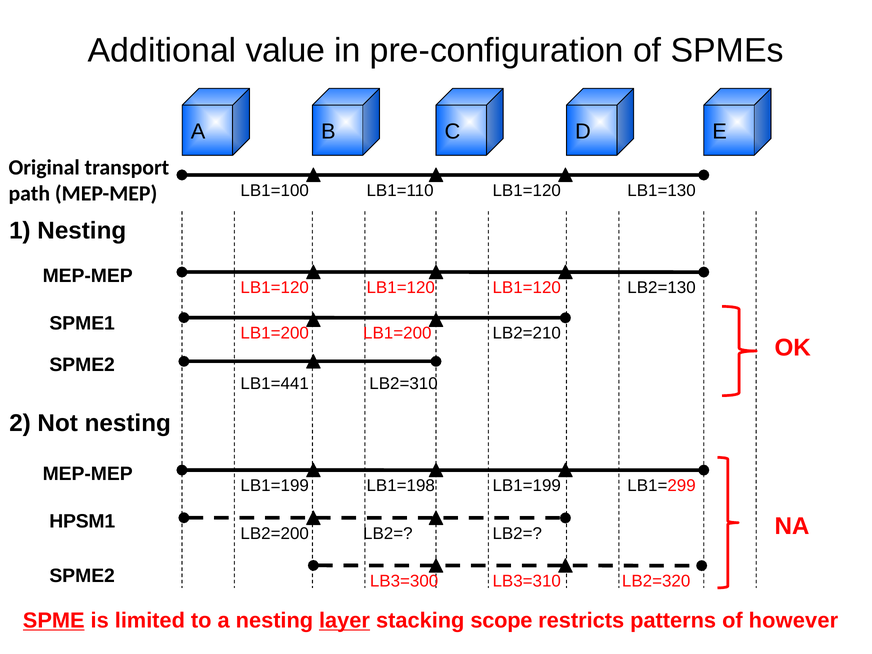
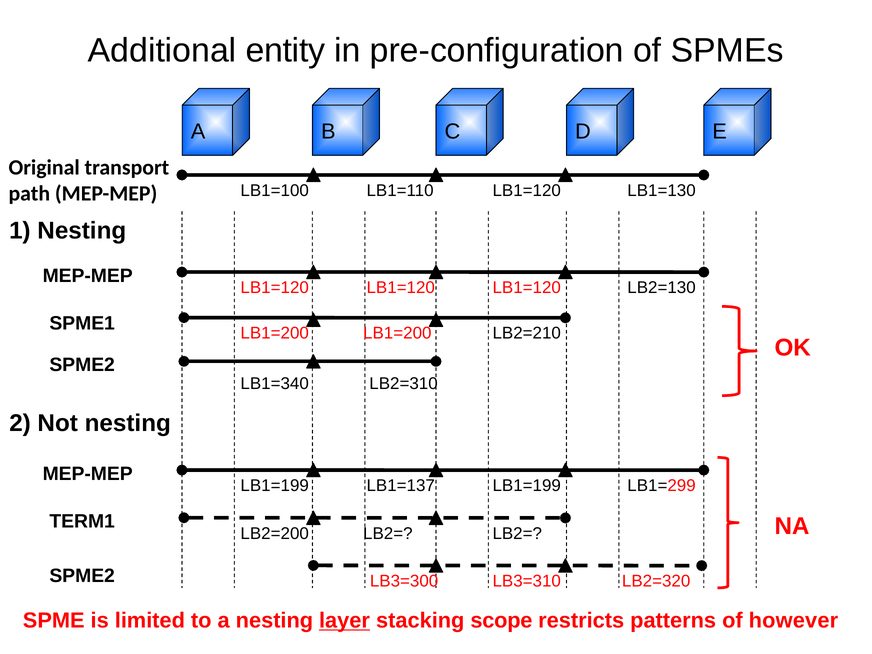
value: value -> entity (285, 51)
LB1=441: LB1=441 -> LB1=340 (275, 384)
LB1=198: LB1=198 -> LB1=137 (401, 486)
HPSM1: HPSM1 -> TERM1 (82, 521)
SPME underline: present -> none (54, 621)
